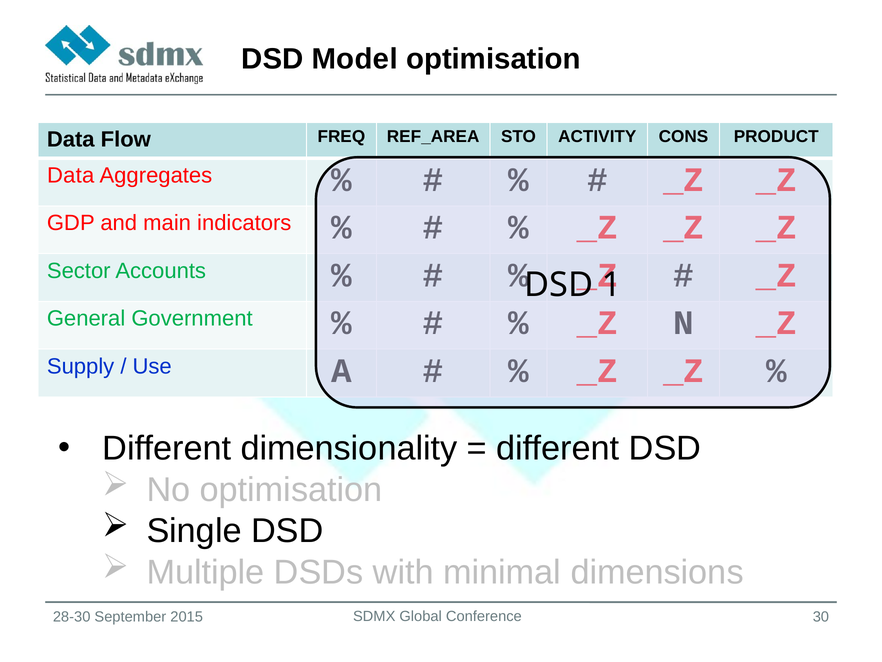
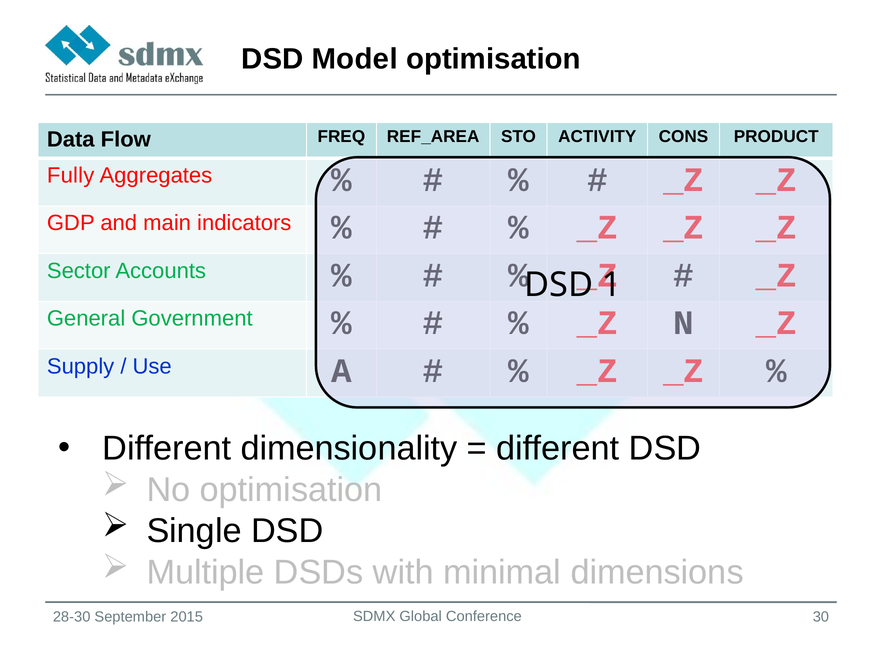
Data: Data -> Fully (71, 175)
